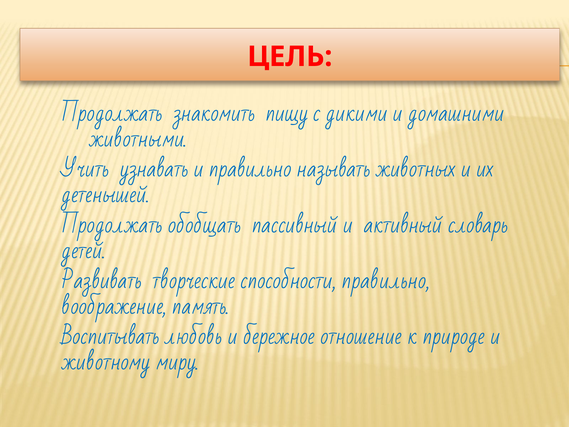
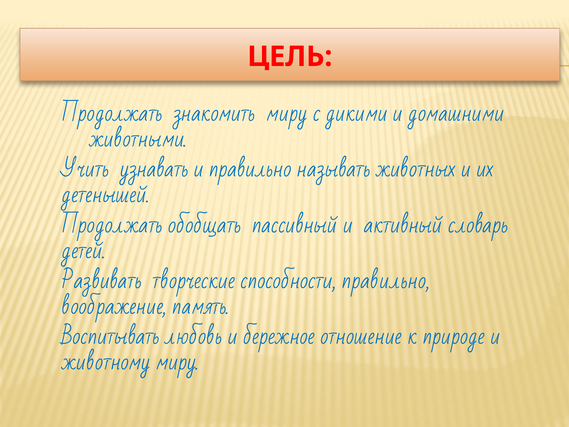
знакомить пищу: пищу -> миру (287, 114)
